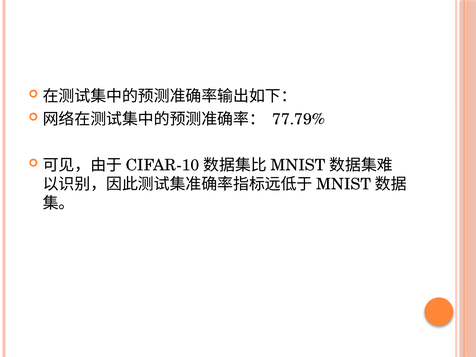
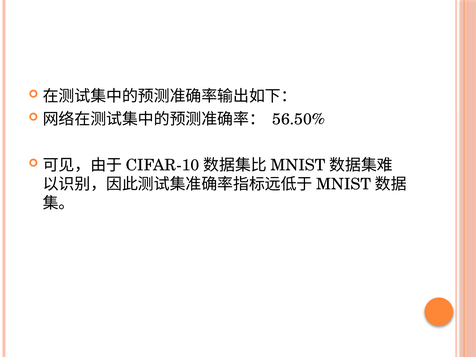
77.79%: 77.79% -> 56.50% (299, 119)
